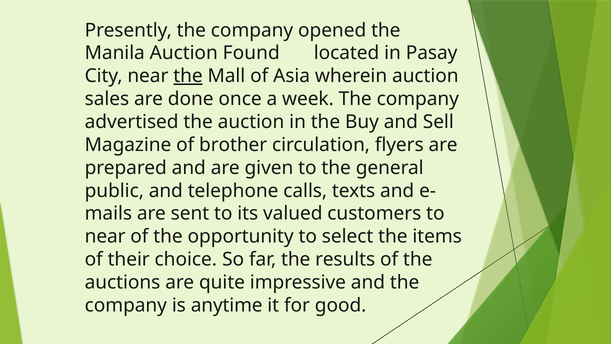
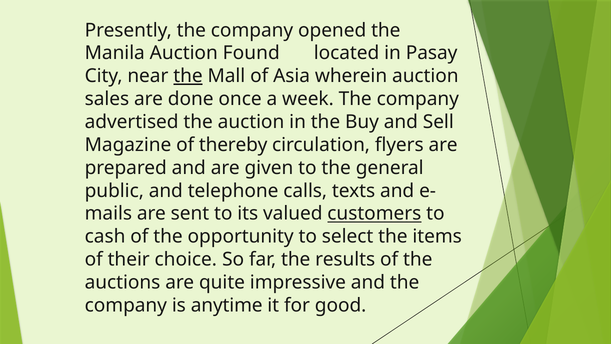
brother: brother -> thereby (233, 145)
customers underline: none -> present (374, 213)
near: near -> cash (105, 236)
